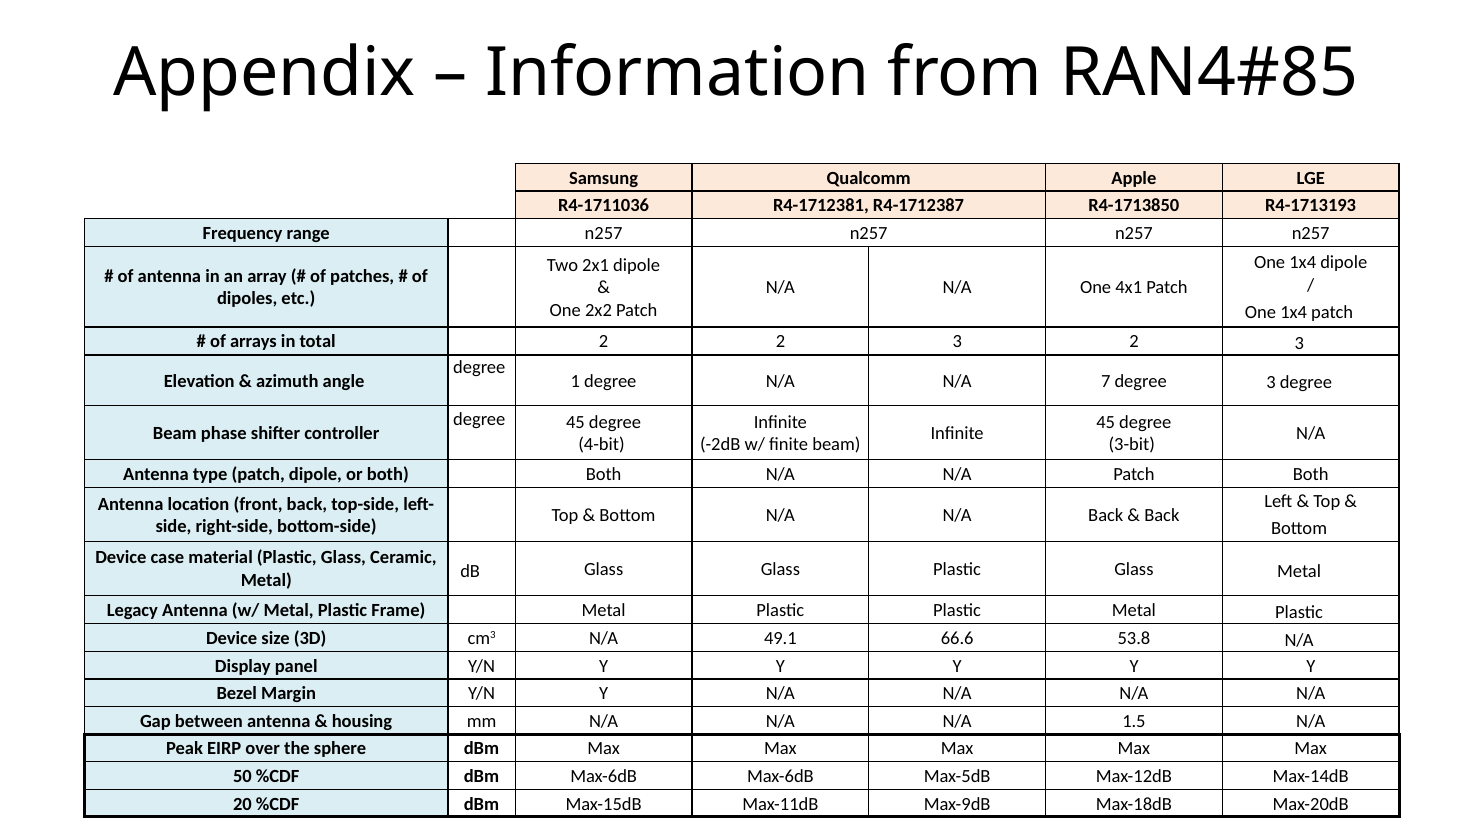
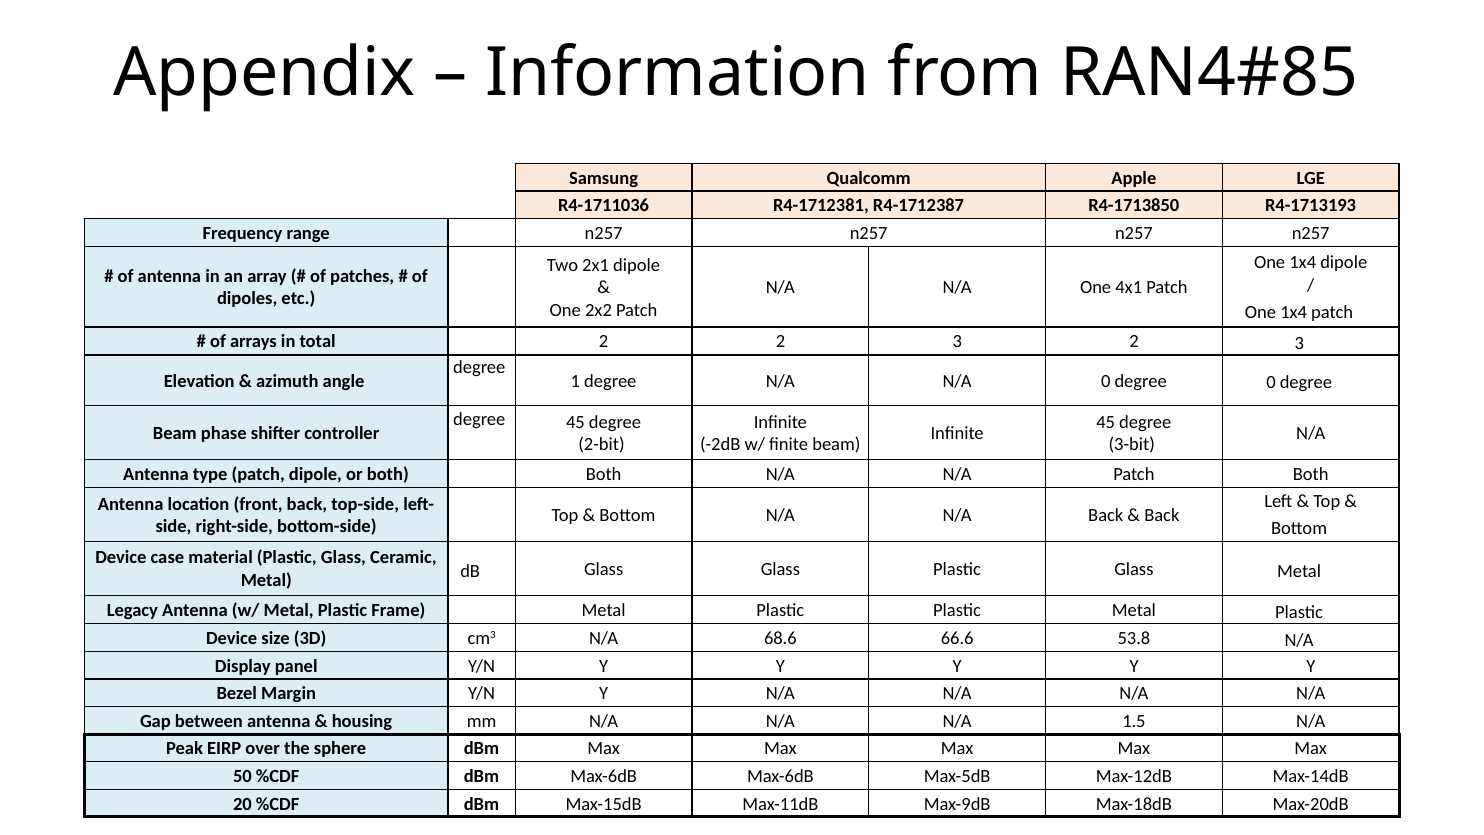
N/A 7: 7 -> 0 (1106, 381)
degree 3: 3 -> 0 (1271, 383)
4-bit: 4-bit -> 2-bit (601, 444)
49.1: 49.1 -> 68.6 (780, 638)
